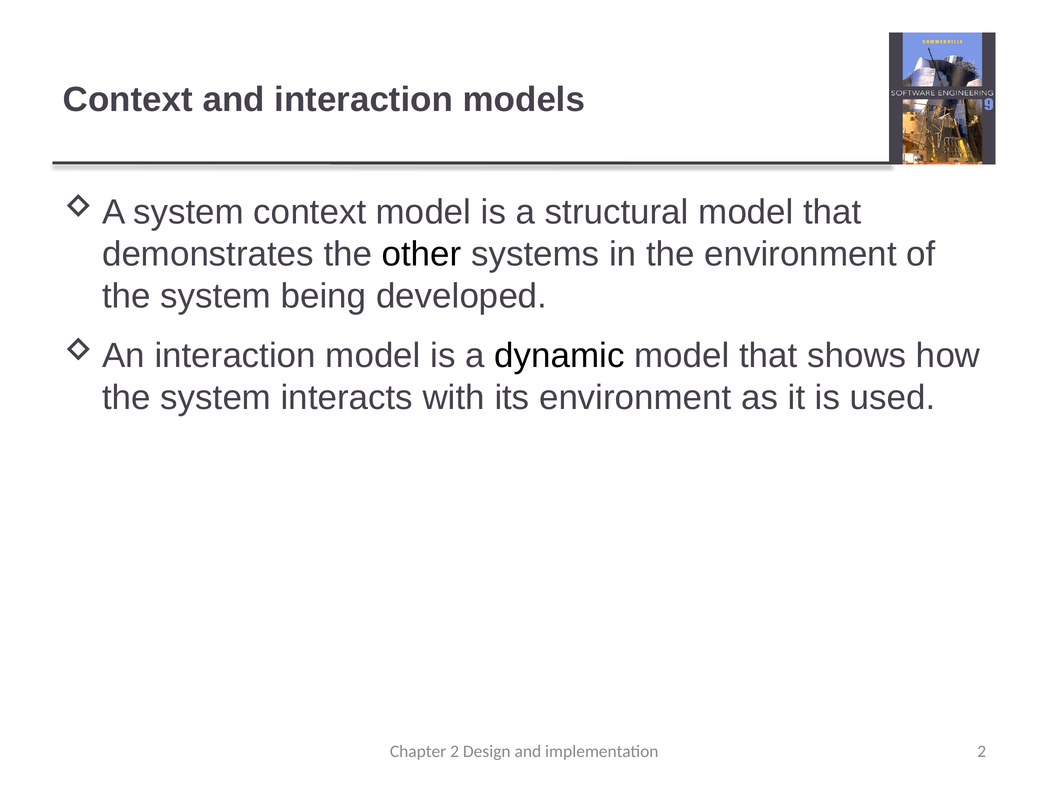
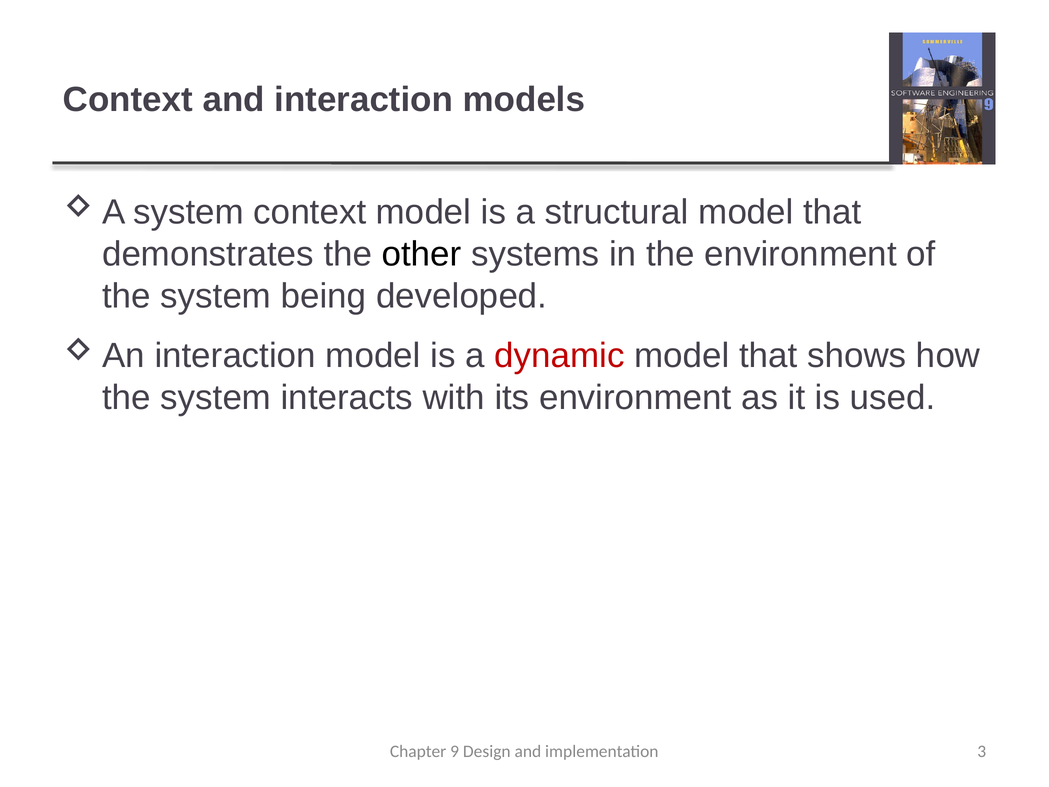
dynamic colour: black -> red (560, 356)
Chapter 2: 2 -> 9 (455, 751)
implementation 2: 2 -> 3 (982, 751)
